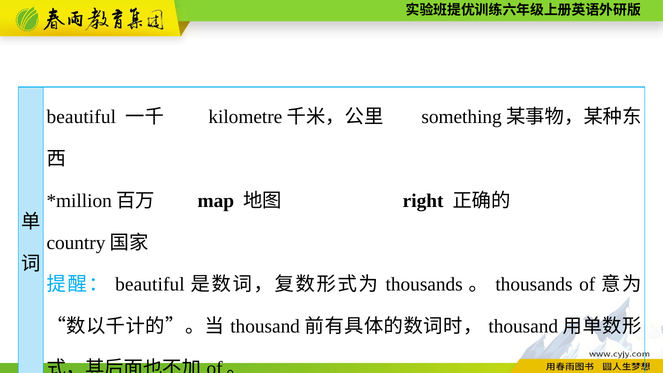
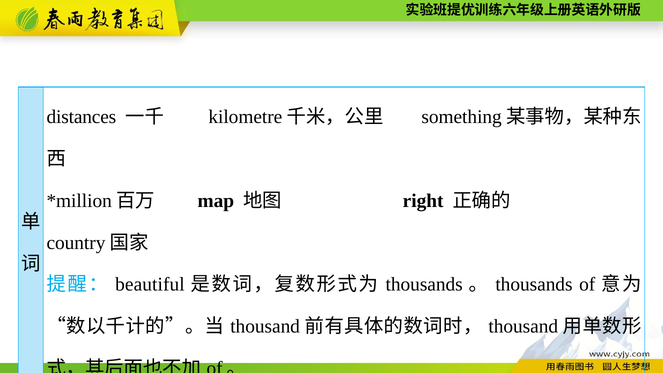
beautiful: beautiful -> distances (81, 117)
